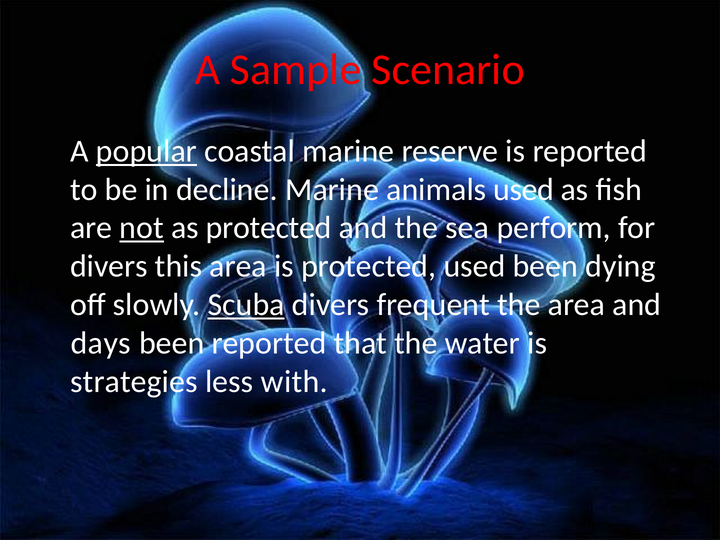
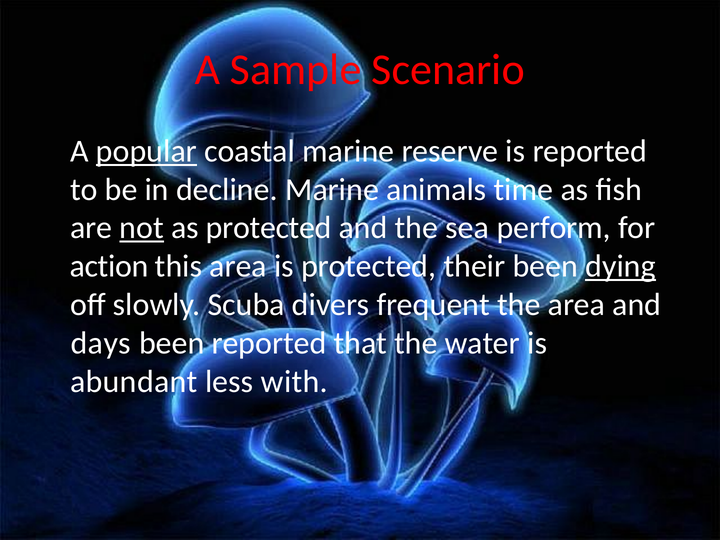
animals used: used -> time (524, 189)
divers: divers -> action (109, 266)
protected used: used -> their (474, 266)
dying underline: none -> present (620, 266)
Scuba underline: present -> none (246, 305)
strategies: strategies -> abundant (134, 381)
